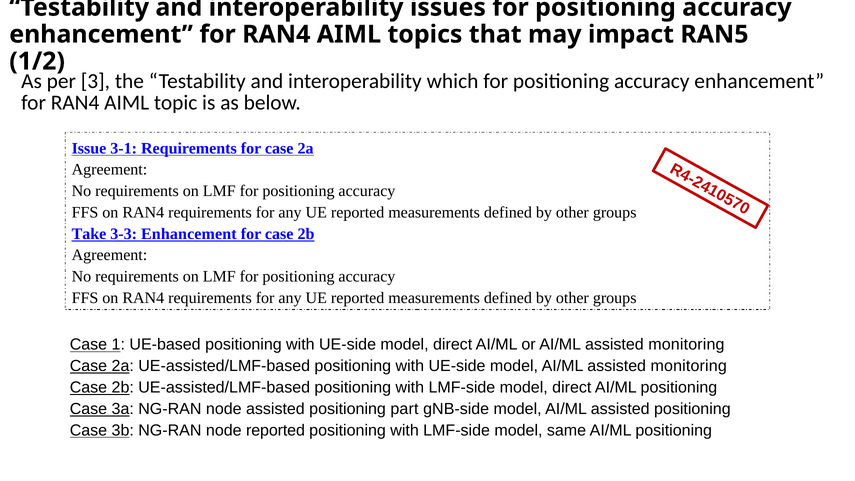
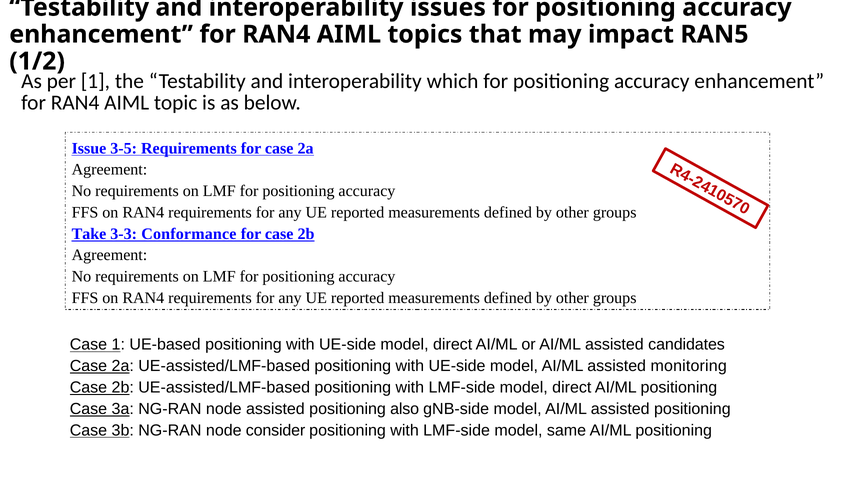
per 3: 3 -> 1 (95, 81)
3-1: 3-1 -> 3-5 (124, 148)
3-3 Enhancement: Enhancement -> Conformance (189, 234)
or AI/ML assisted monitoring: monitoring -> candidates (687, 345)
part: part -> also (405, 409)
node reported: reported -> consider (276, 430)
